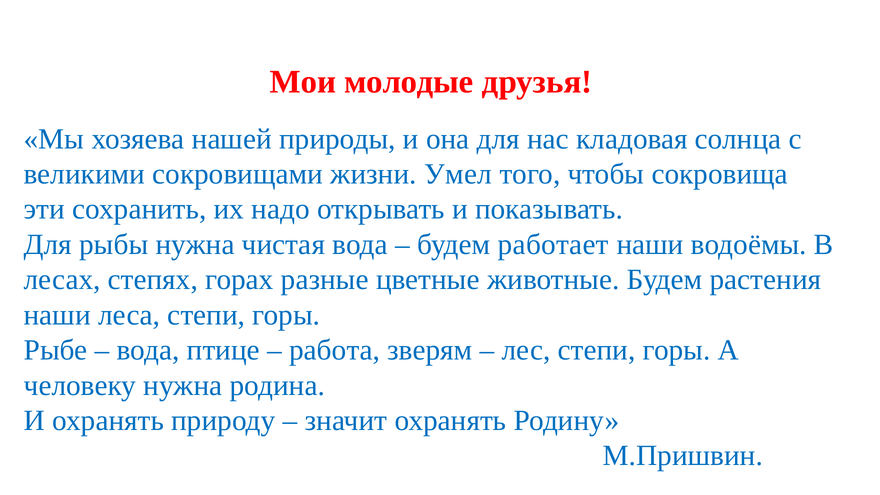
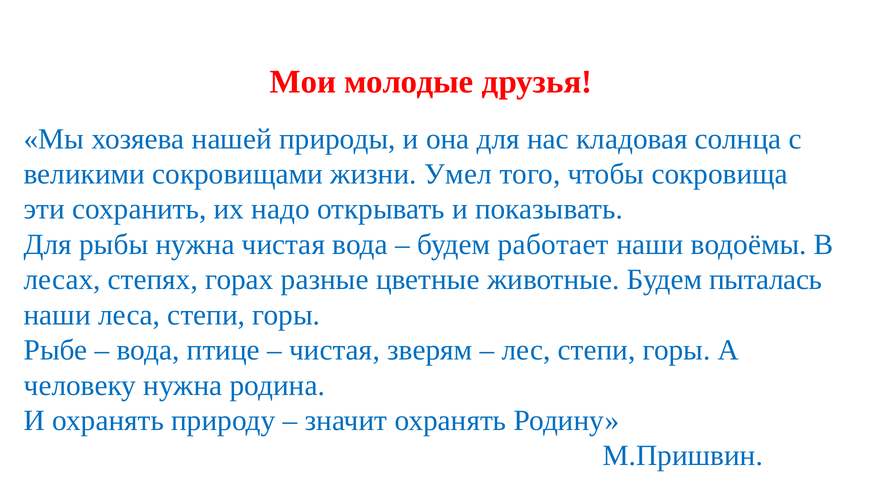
растения: растения -> пыталась (766, 280)
работа: работа -> чистая (334, 350)
